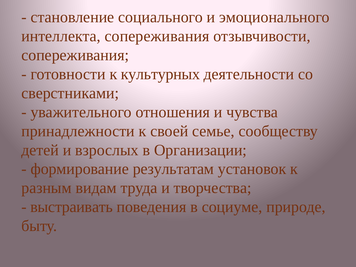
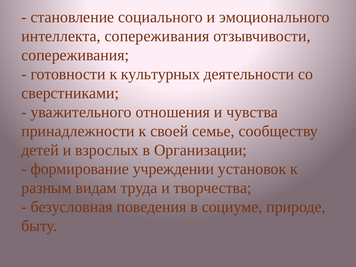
результатам: результатам -> учреждении (173, 169)
выстраивать: выстраивать -> безусловная (72, 207)
